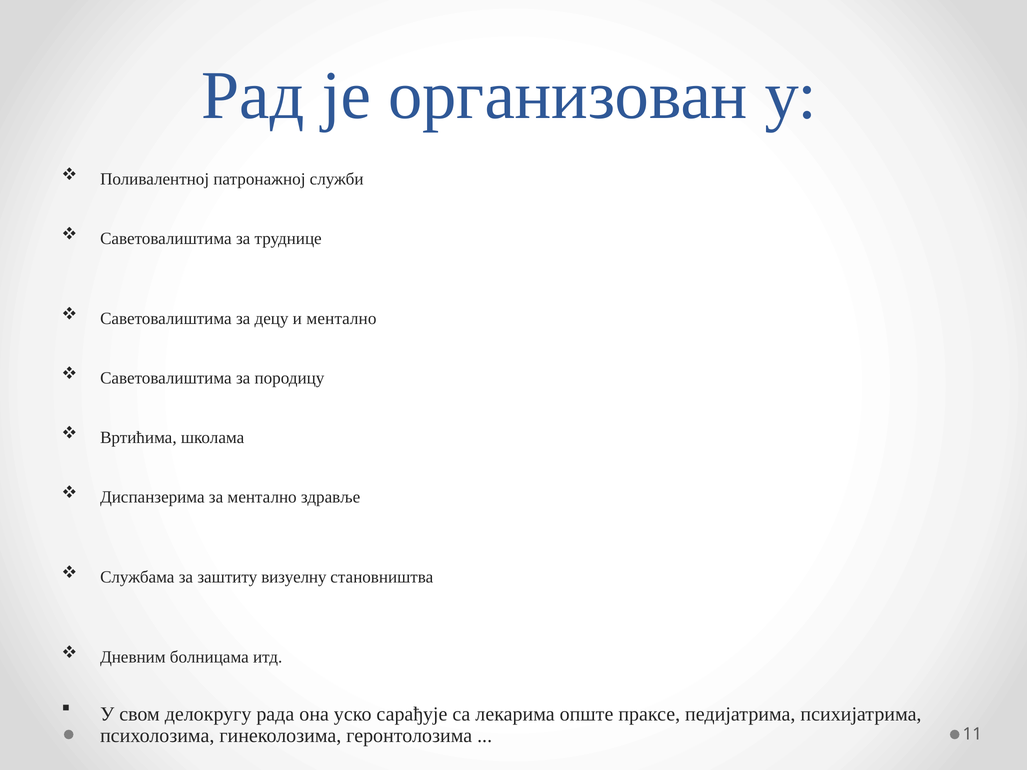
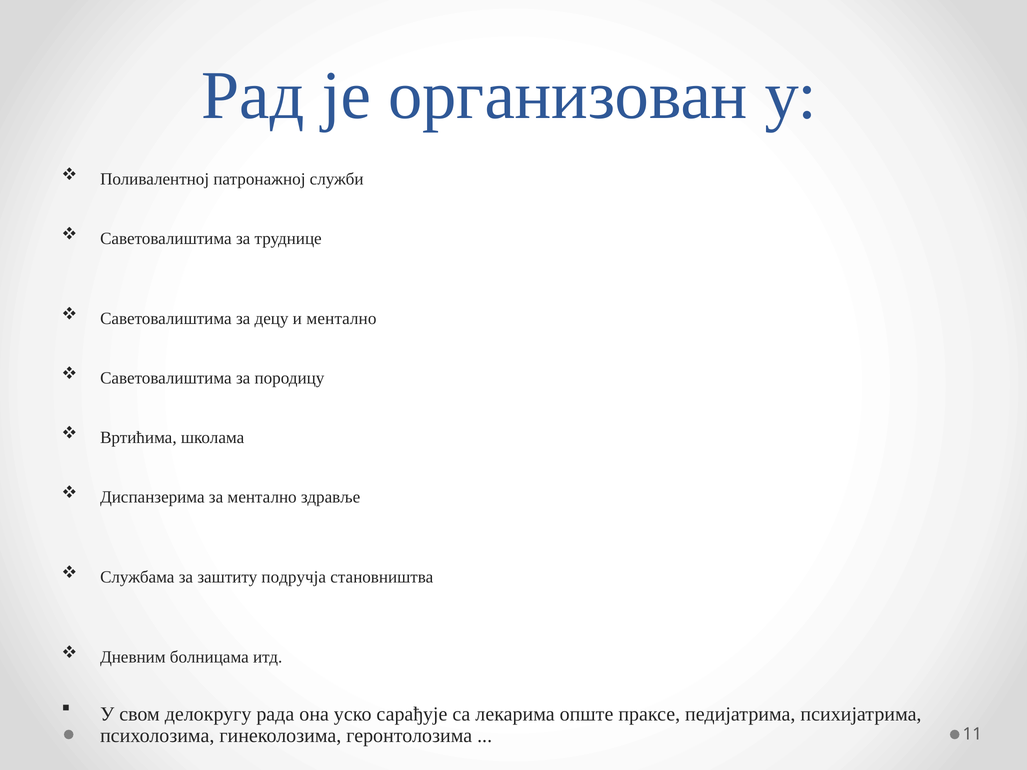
визуелну: визуелну -> подручја (294, 577)
